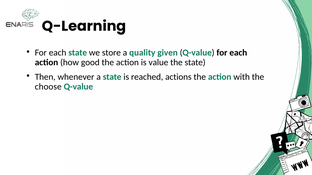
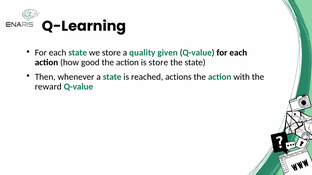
is value: value -> store (158, 63)
choose: choose -> reward (48, 87)
